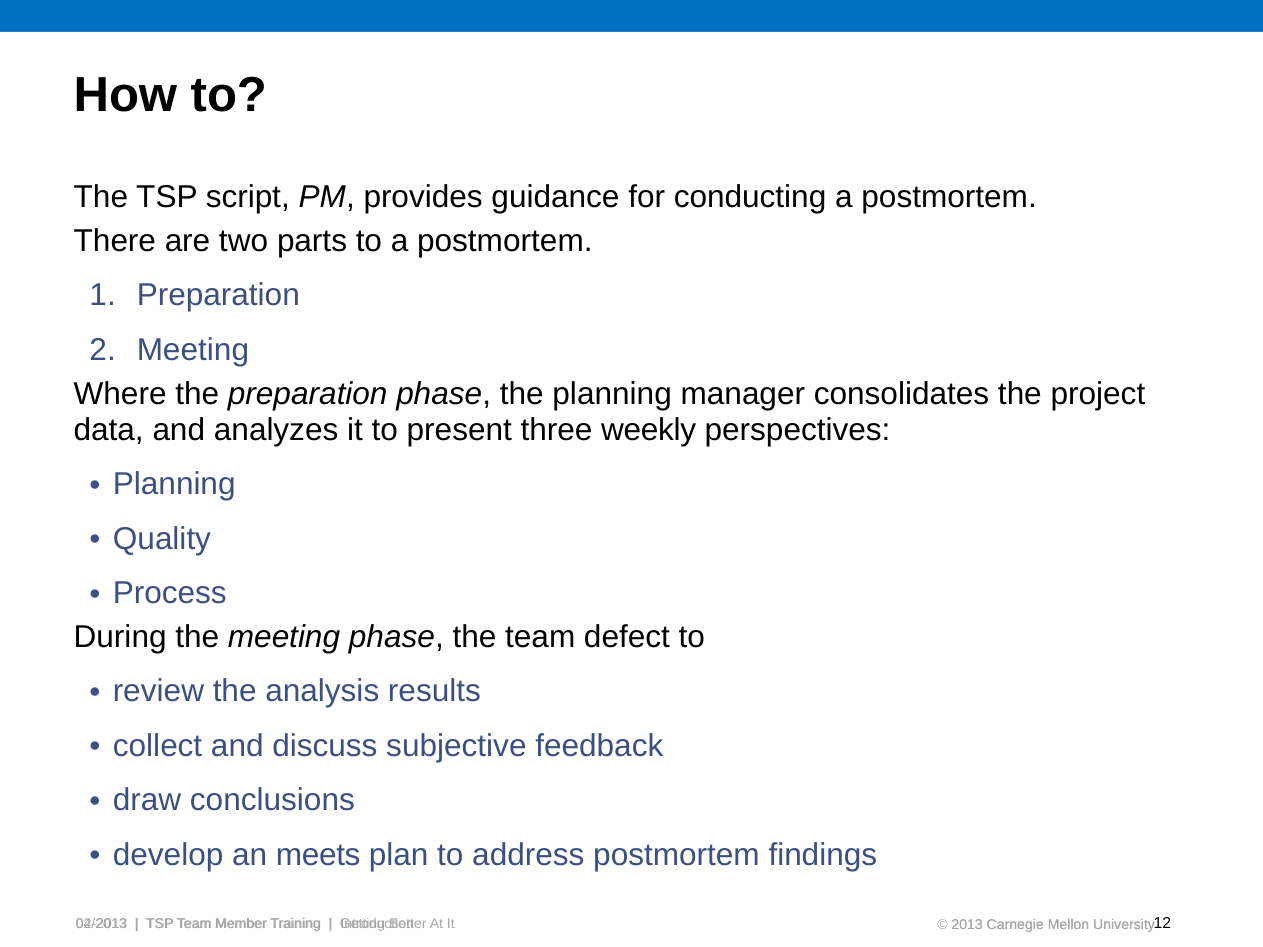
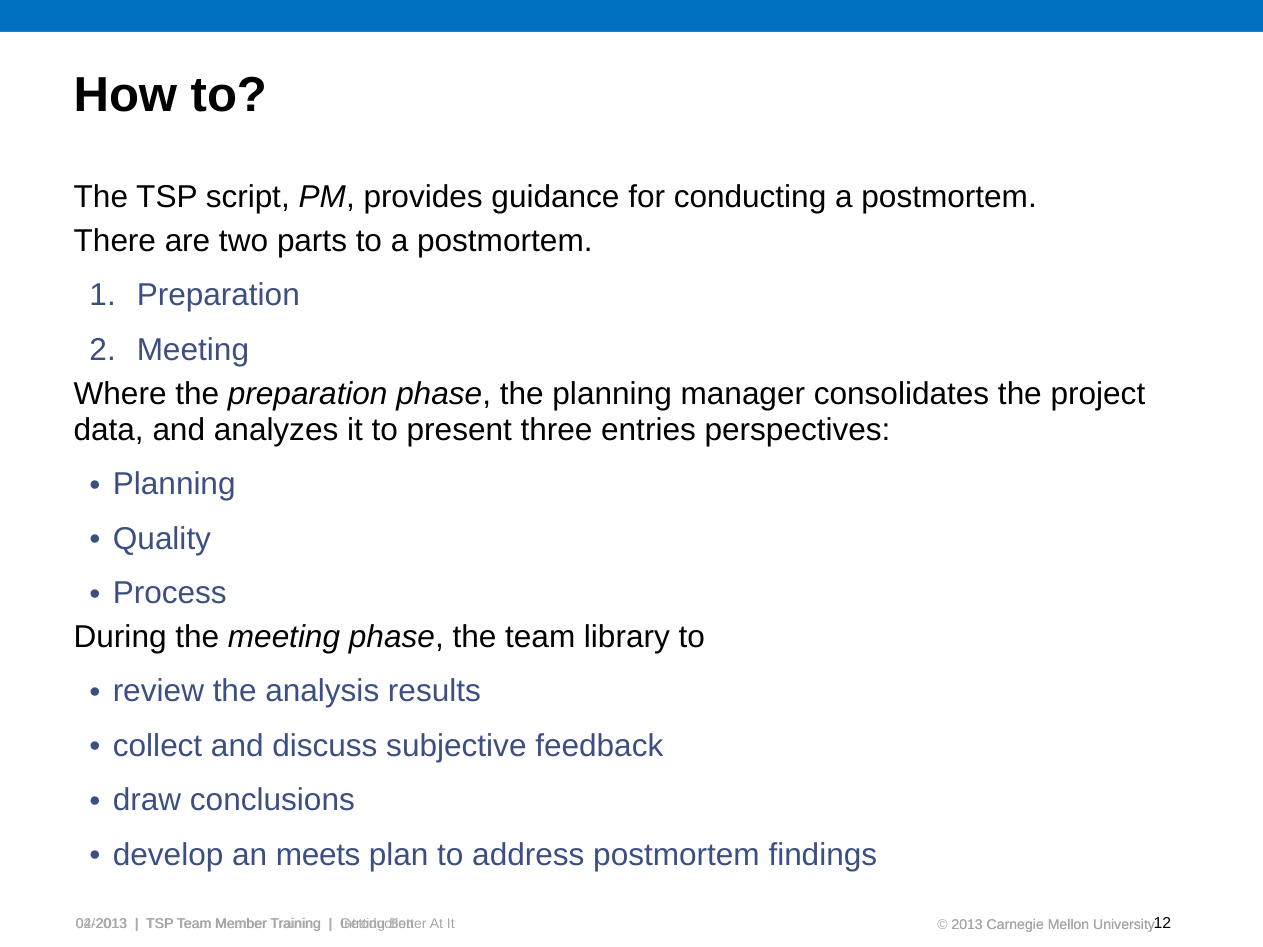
weekly: weekly -> entries (649, 430)
defect: defect -> library (627, 637)
